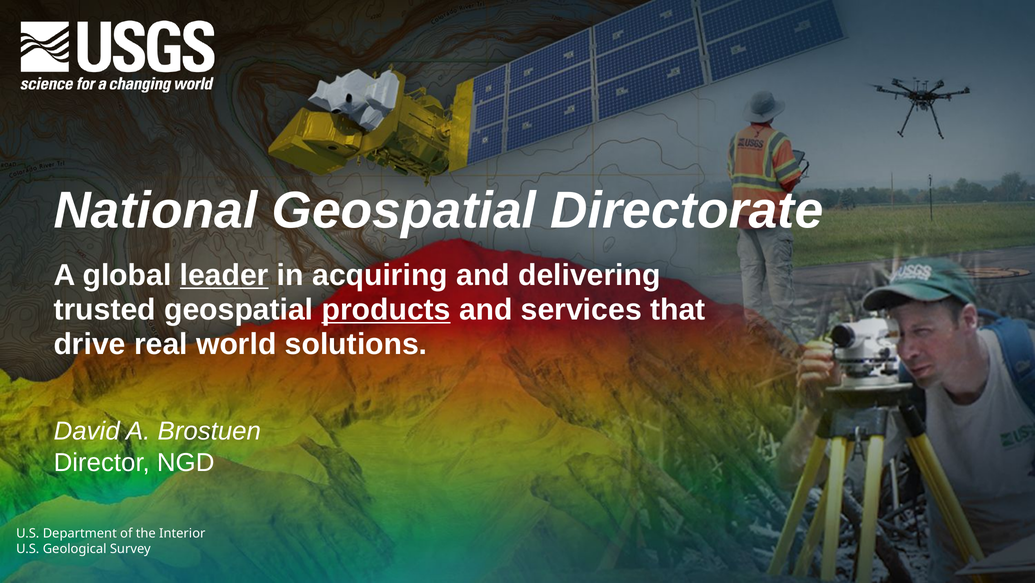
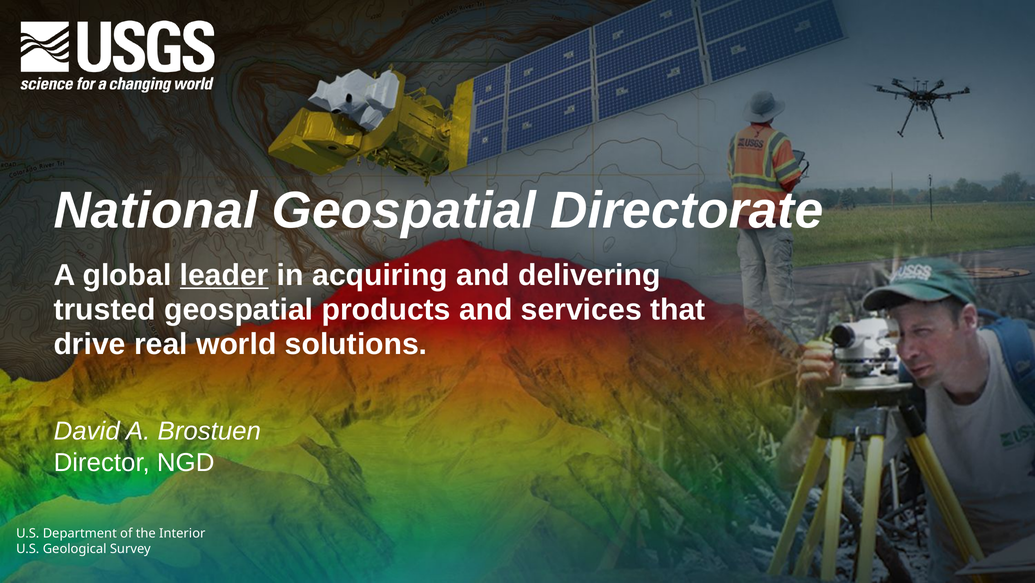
products underline: present -> none (386, 310)
